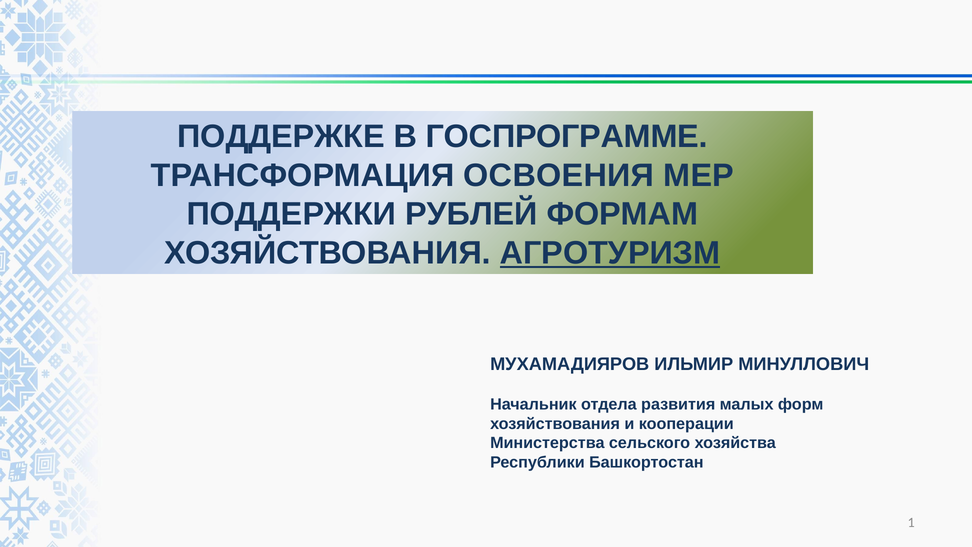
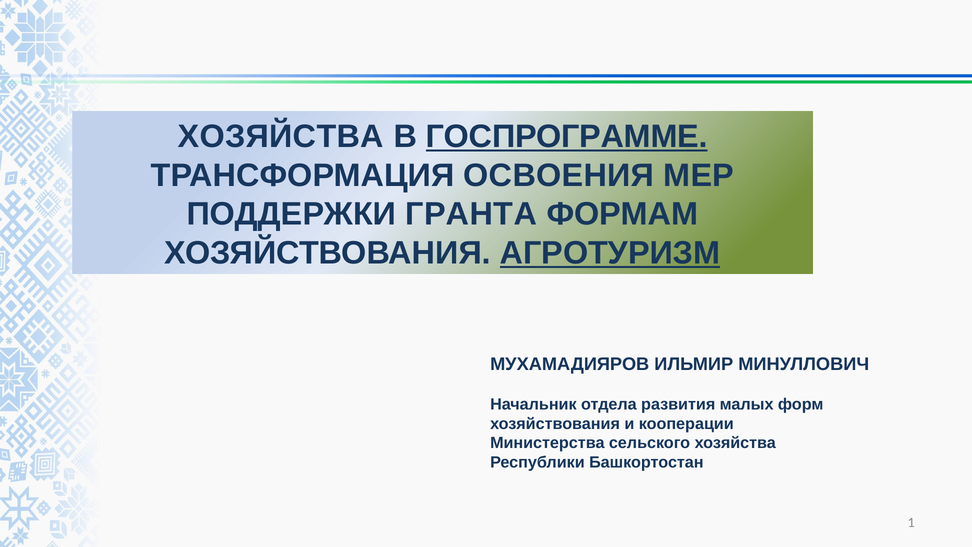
ПОДДЕРЖКЕ: ПОДДЕРЖКЕ -> ХОЗЯЙСТВА (281, 136)
ГОСПРОГРАММЕ underline: none -> present (567, 136)
РУБЛЕЙ: РУБЛЕЙ -> ГРАНТА (471, 214)
